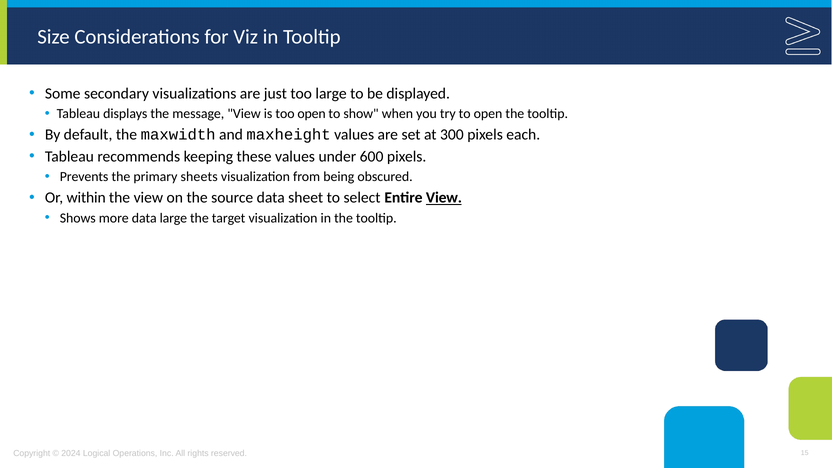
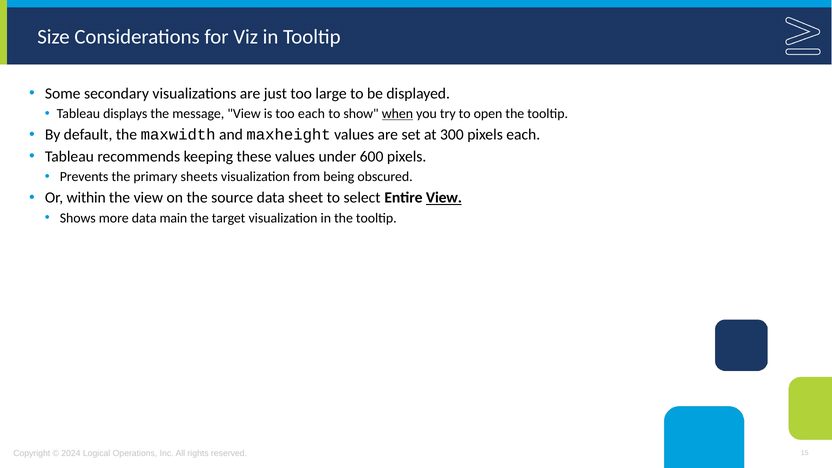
too open: open -> each (311, 114)
when underline: none -> present (397, 114)
data large: large -> main (173, 218)
